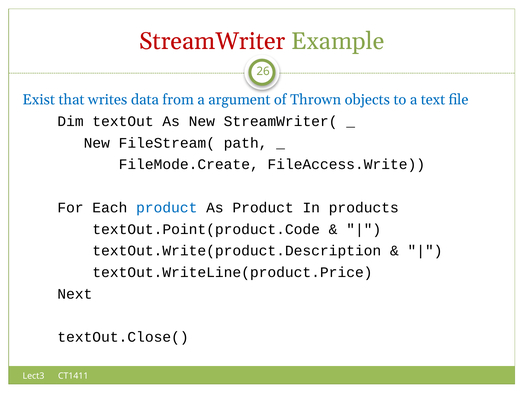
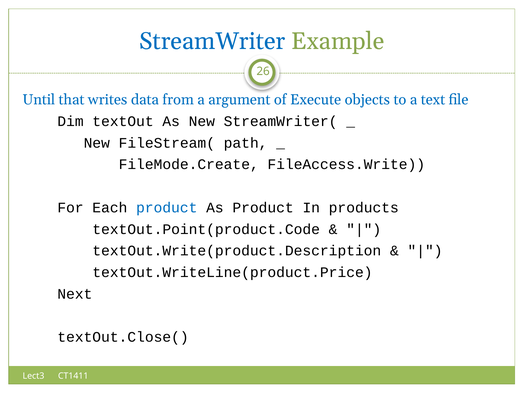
StreamWriter colour: red -> blue (212, 41)
Exist: Exist -> Until (39, 100)
Thrown: Thrown -> Execute (316, 100)
